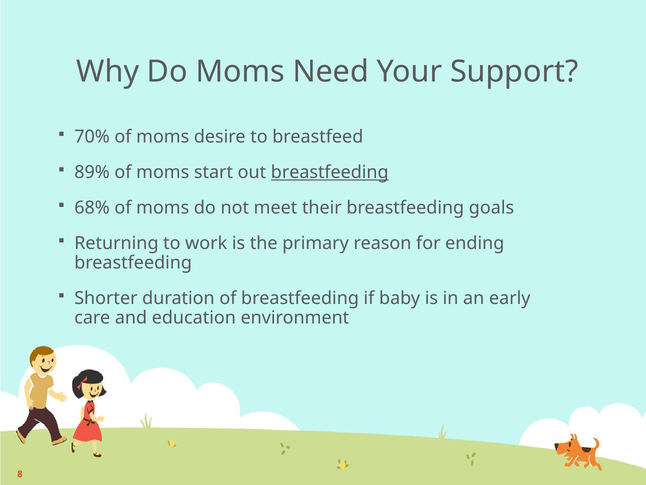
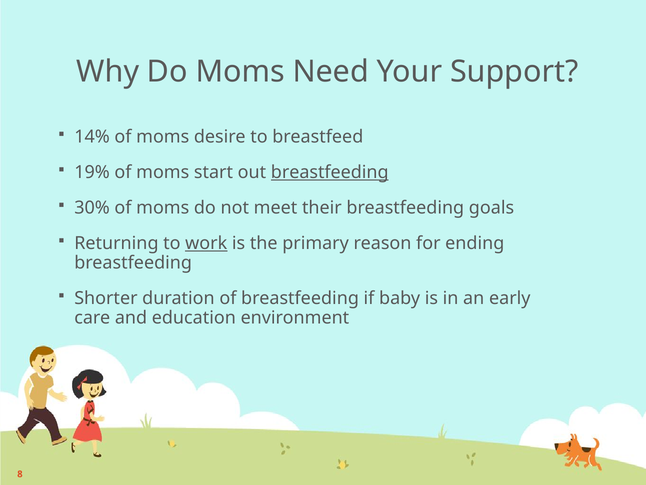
70%: 70% -> 14% (92, 137)
89%: 89% -> 19% (92, 172)
68%: 68% -> 30% (92, 208)
work underline: none -> present (206, 243)
